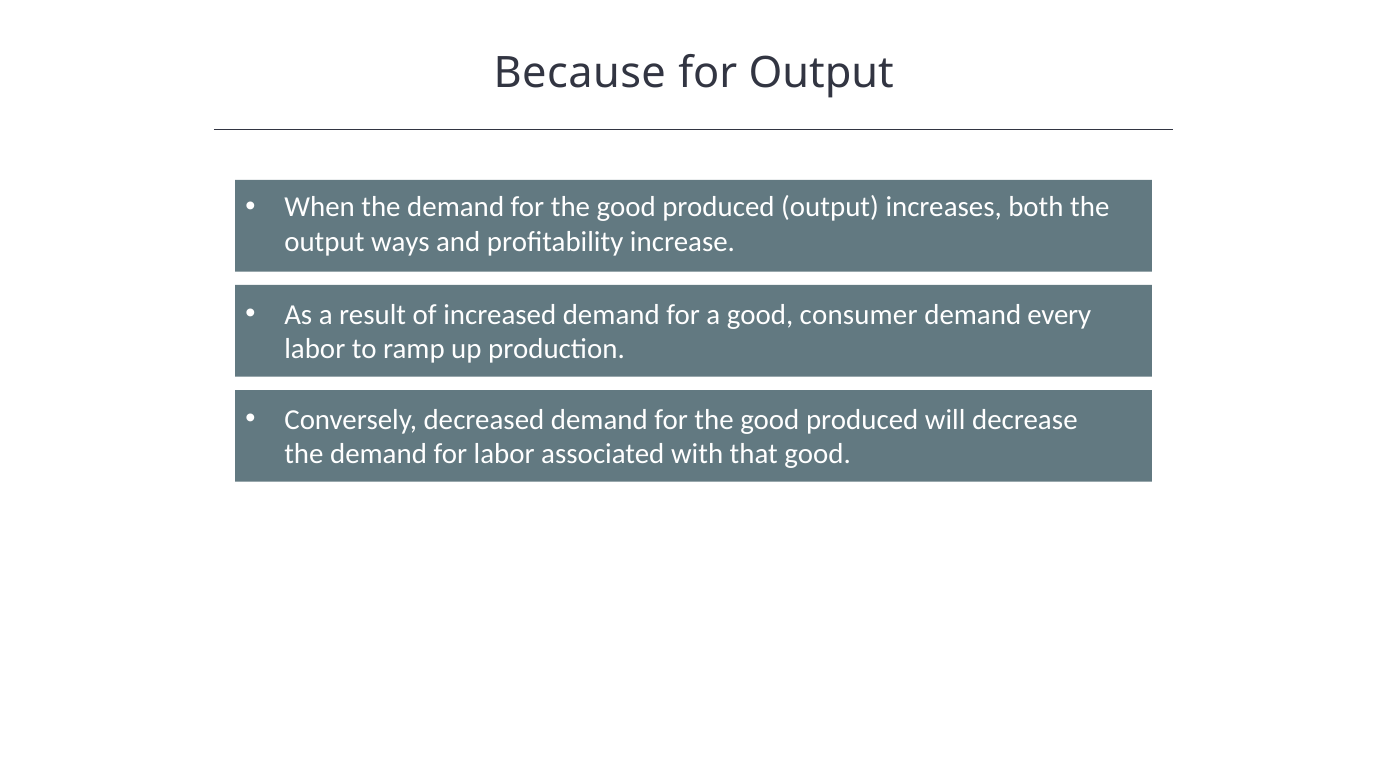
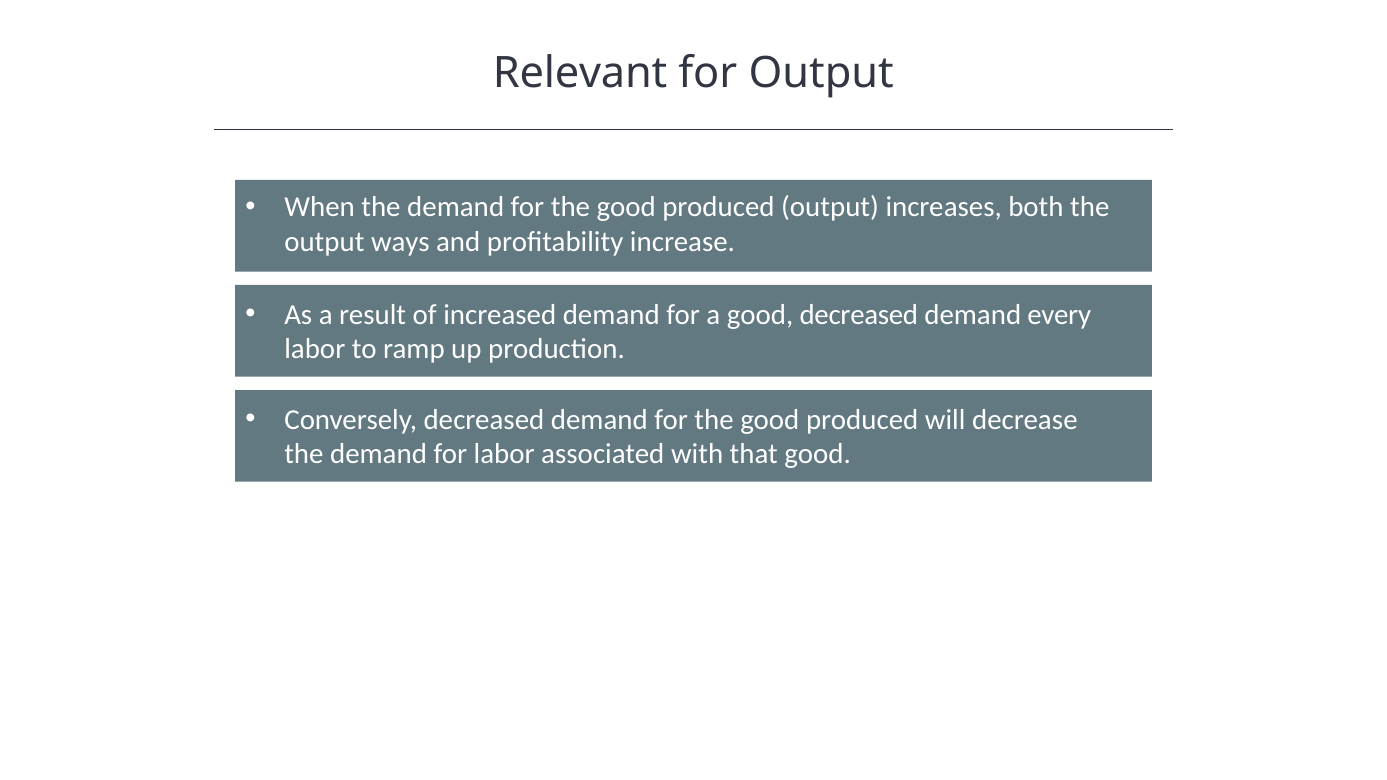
Because: Because -> Relevant (580, 73)
good consumer: consumer -> decreased (859, 315)
